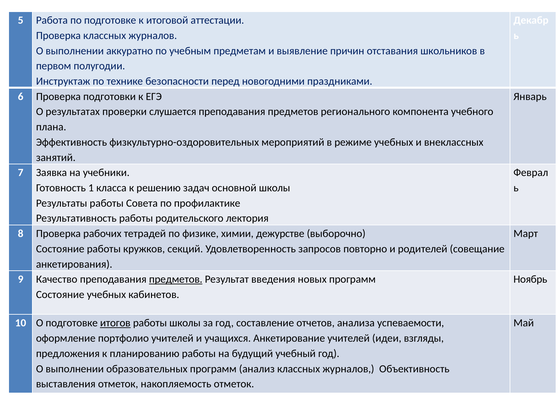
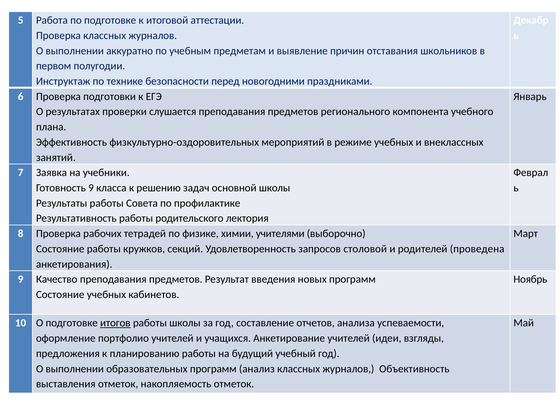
Готовность 1: 1 -> 9 (91, 188)
дежурстве: дежурстве -> учителями (280, 234)
повторно: повторно -> столовой (365, 249)
совещание: совещание -> проведена (477, 249)
предметов underline: present -> none (176, 279)
